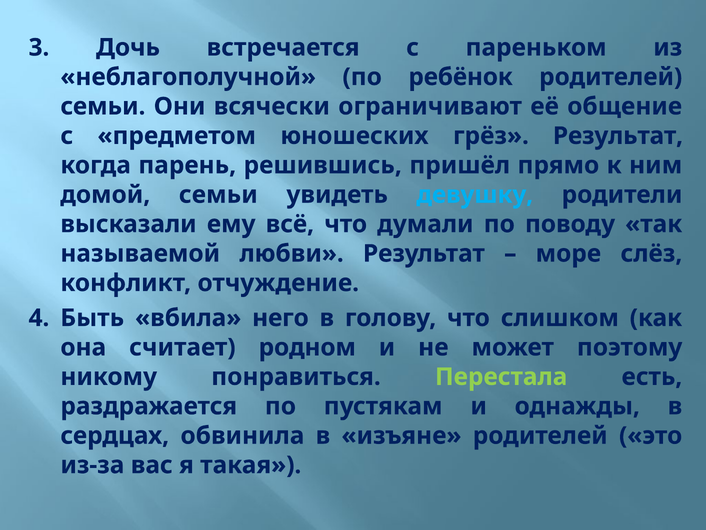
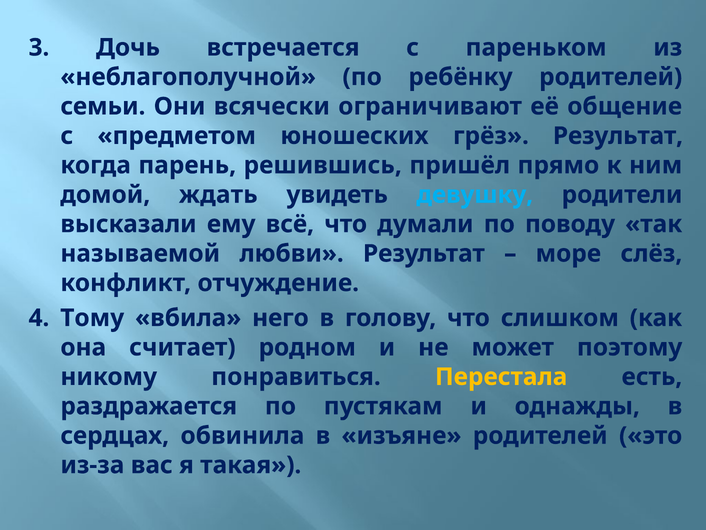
ребёнок: ребёнок -> ребёнку (460, 77)
домой семьи: семьи -> ждать (218, 195)
Быть: Быть -> Тому (92, 318)
Перестала colour: light green -> yellow (501, 376)
